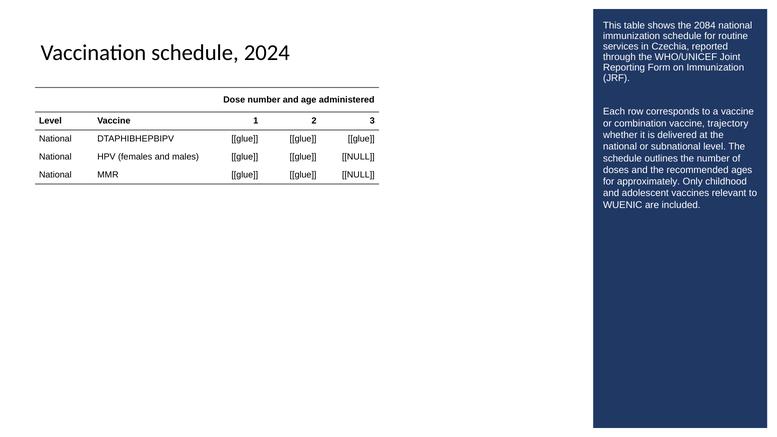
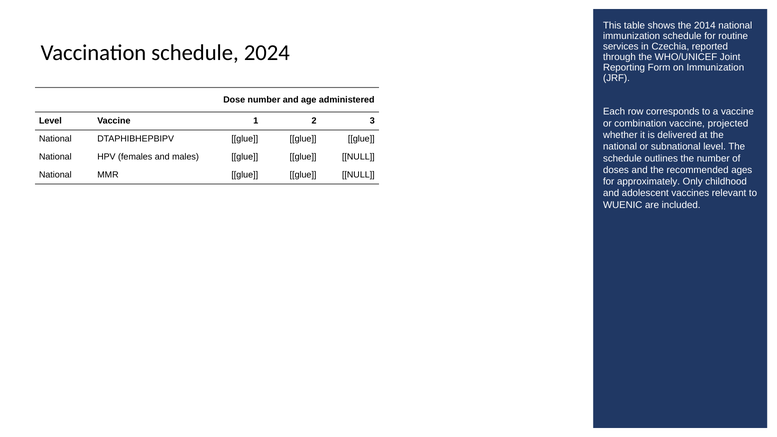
2084: 2084 -> 2014 (705, 26)
trajectory: trajectory -> projected (728, 123)
